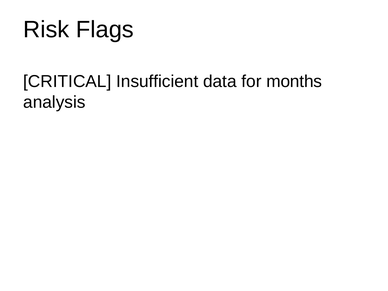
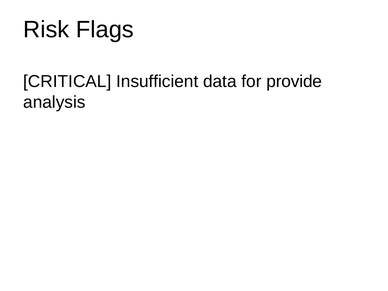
months: months -> provide (294, 81)
